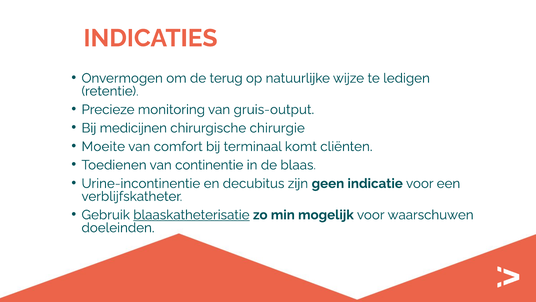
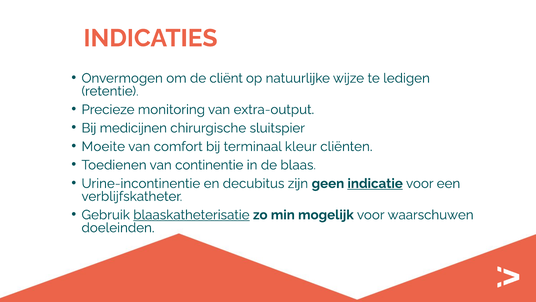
terug: terug -> cliënt (226, 78)
gruis-output: gruis-output -> extra-output (274, 109)
chirurgie: chirurgie -> sluitspier (277, 128)
komt: komt -> kleur (301, 146)
indicatie underline: none -> present (375, 183)
